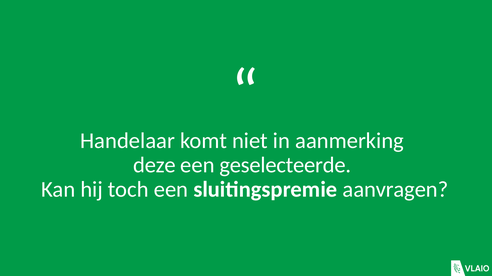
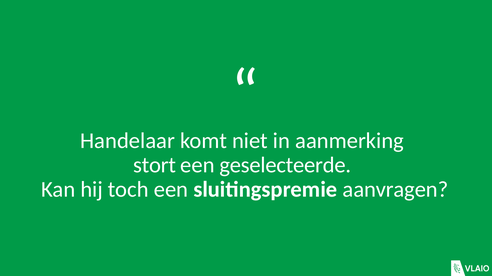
deze: deze -> stort (154, 166)
